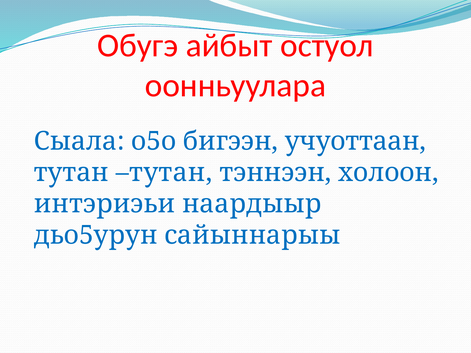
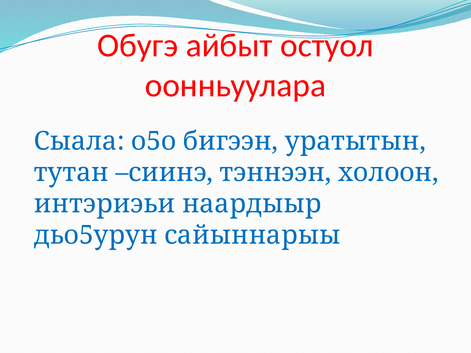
учуоттаан: учуоттаан -> уратытын (355, 141)
тутан тутан: тутан -> сиинэ (164, 173)
